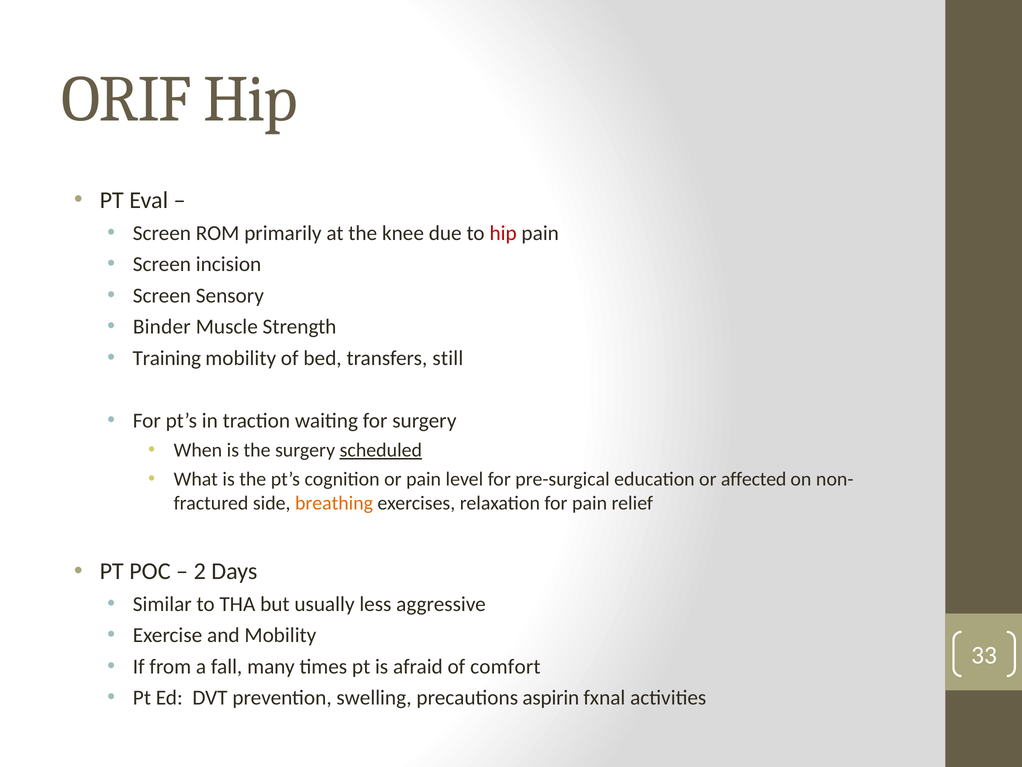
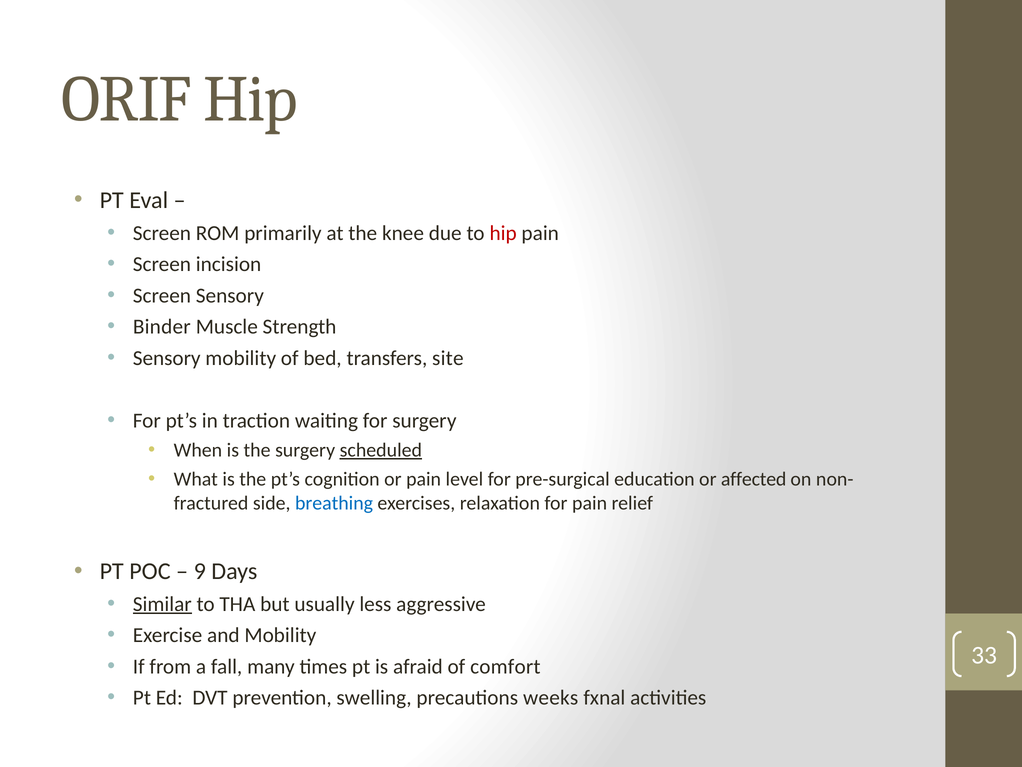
Training: Training -> Sensory (167, 358)
still: still -> site (448, 358)
breathing colour: orange -> blue (334, 503)
2: 2 -> 9 (200, 571)
Similar underline: none -> present (162, 604)
aspirin: aspirin -> weeks (551, 697)
